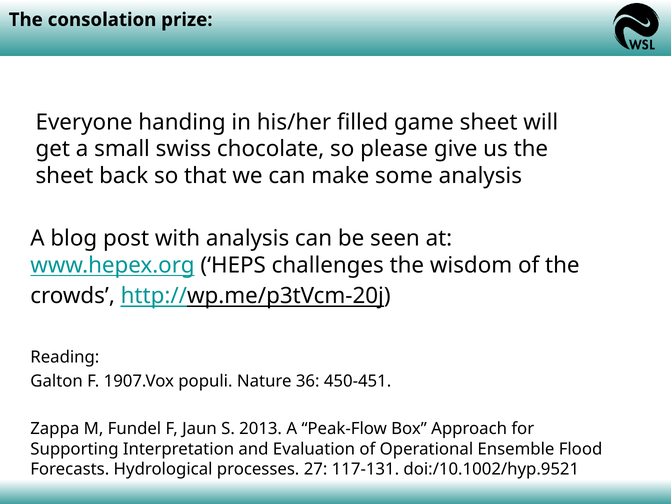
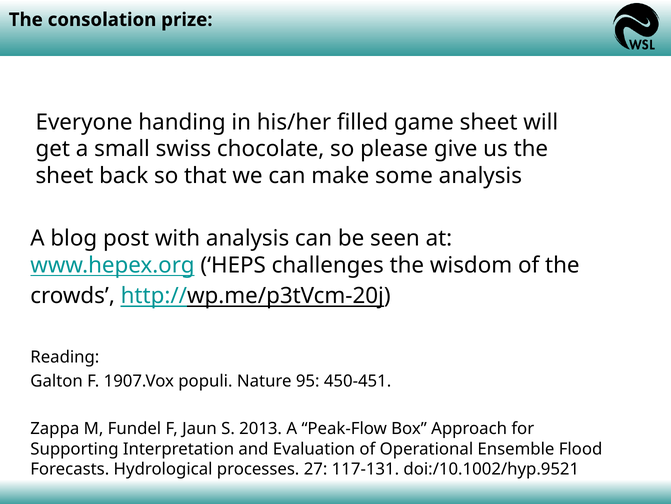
36: 36 -> 95 (308, 381)
